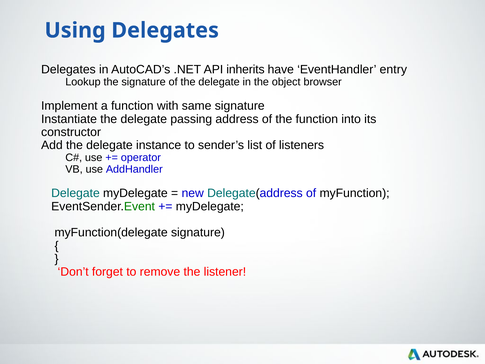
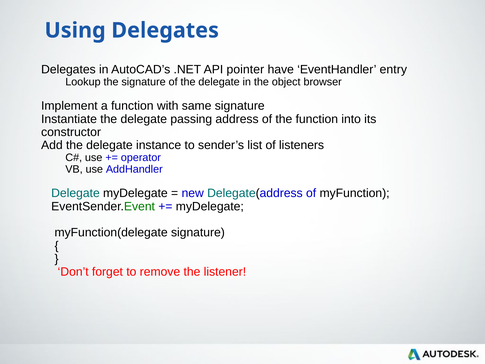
inherits: inherits -> pointer (245, 69)
